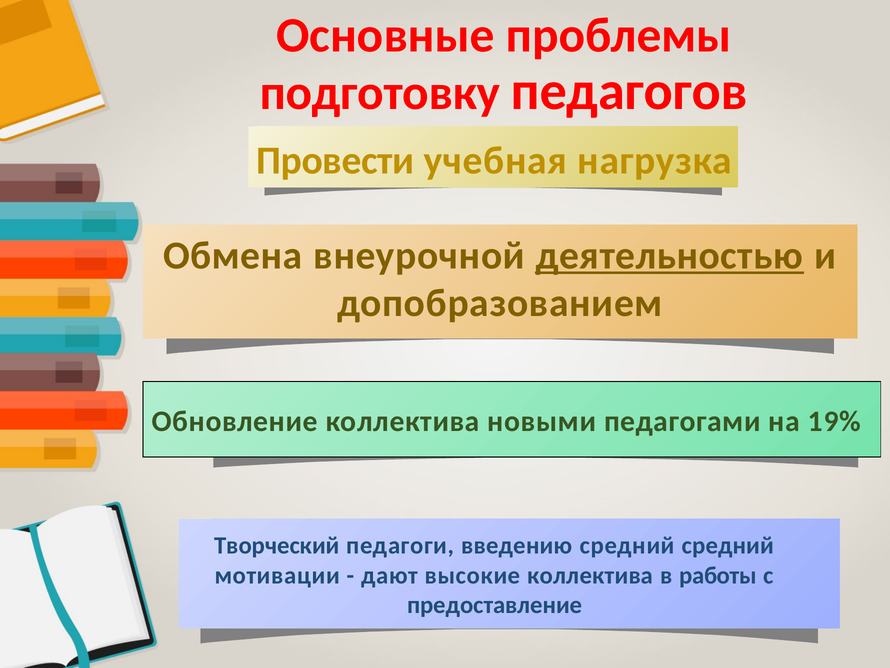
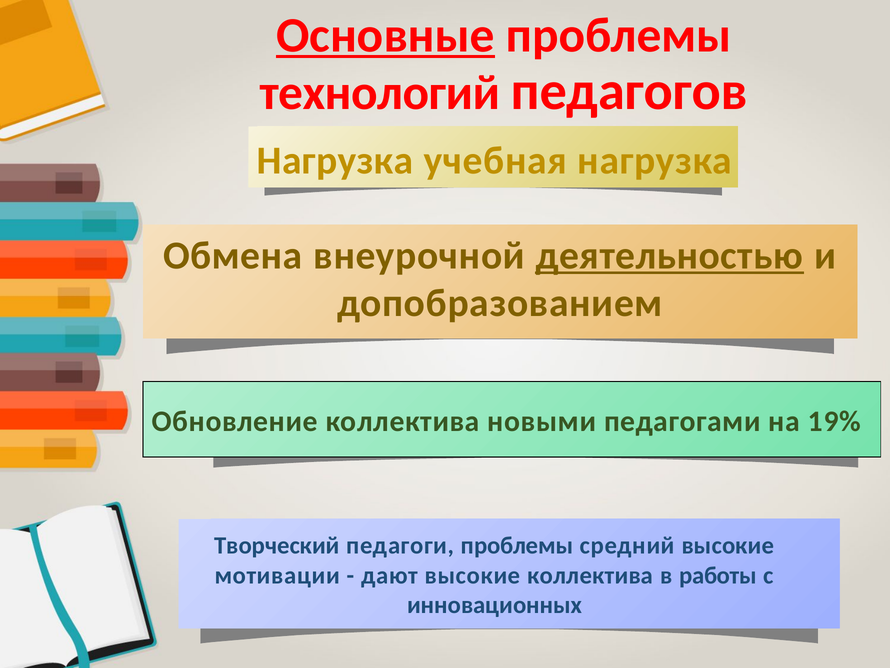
Основные underline: none -> present (385, 35)
подготовку: подготовку -> технологий (380, 93)
Провести: Провести -> Нагрузка (335, 161)
педагоги введению: введению -> проблемы (517, 545)
средний средний: средний -> высокие (728, 545)
предоставление: предоставление -> инновационных (495, 605)
